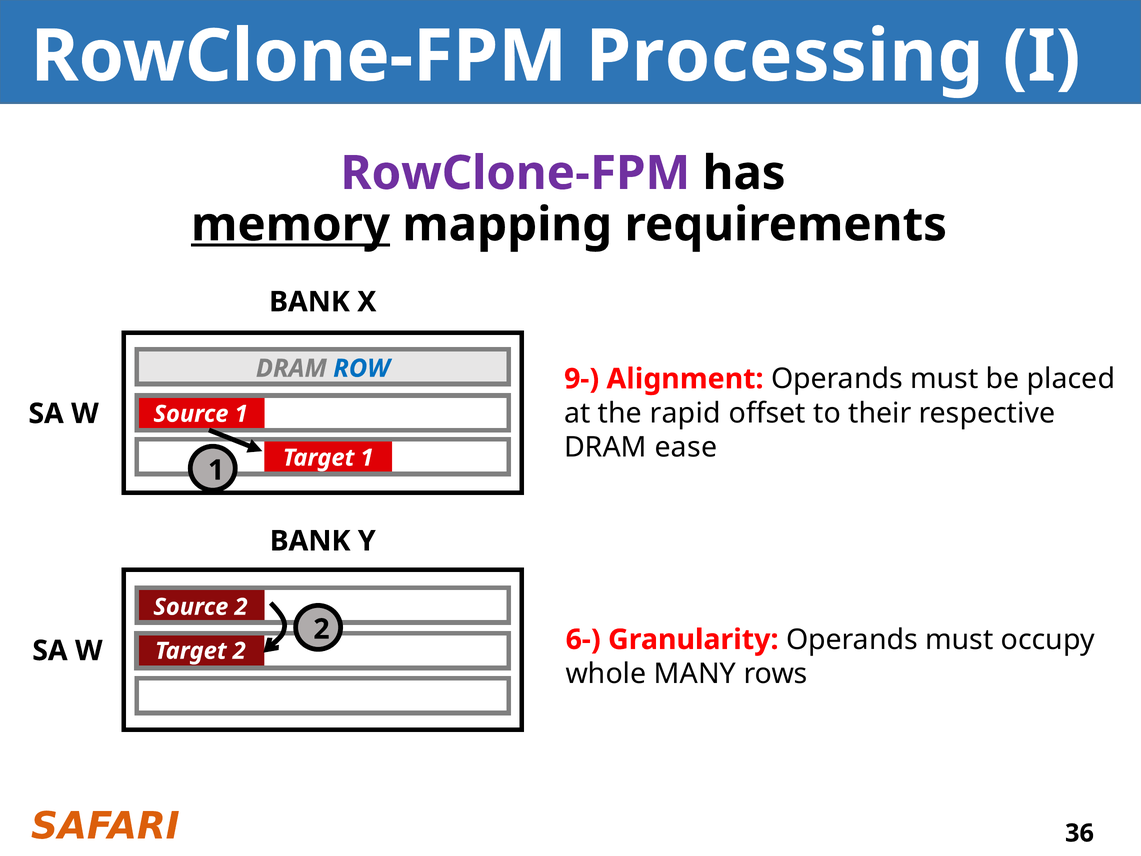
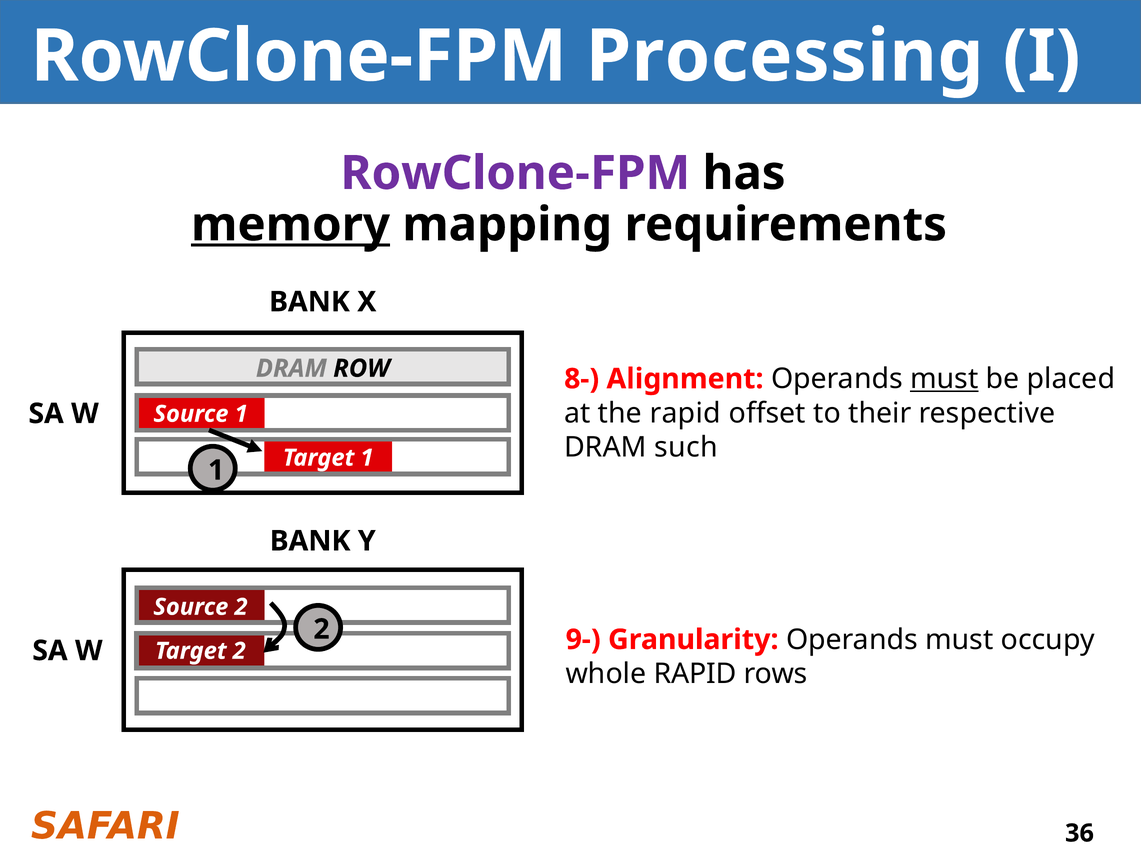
ROW colour: blue -> black (361, 368)
9-: 9- -> 8- (582, 379)
must underline: none -> present (944, 379)
ease: ease -> such (686, 447)
6-: 6- -> 9- (583, 639)
whole MANY: MANY -> RAPID (695, 674)
